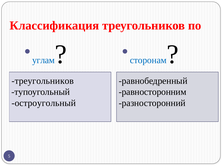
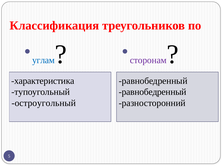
сторонам colour: blue -> purple (148, 60)
треугольников: треугольников -> характеристика (43, 81)
равносторонним: равносторонним -> равнобедренный (153, 92)
